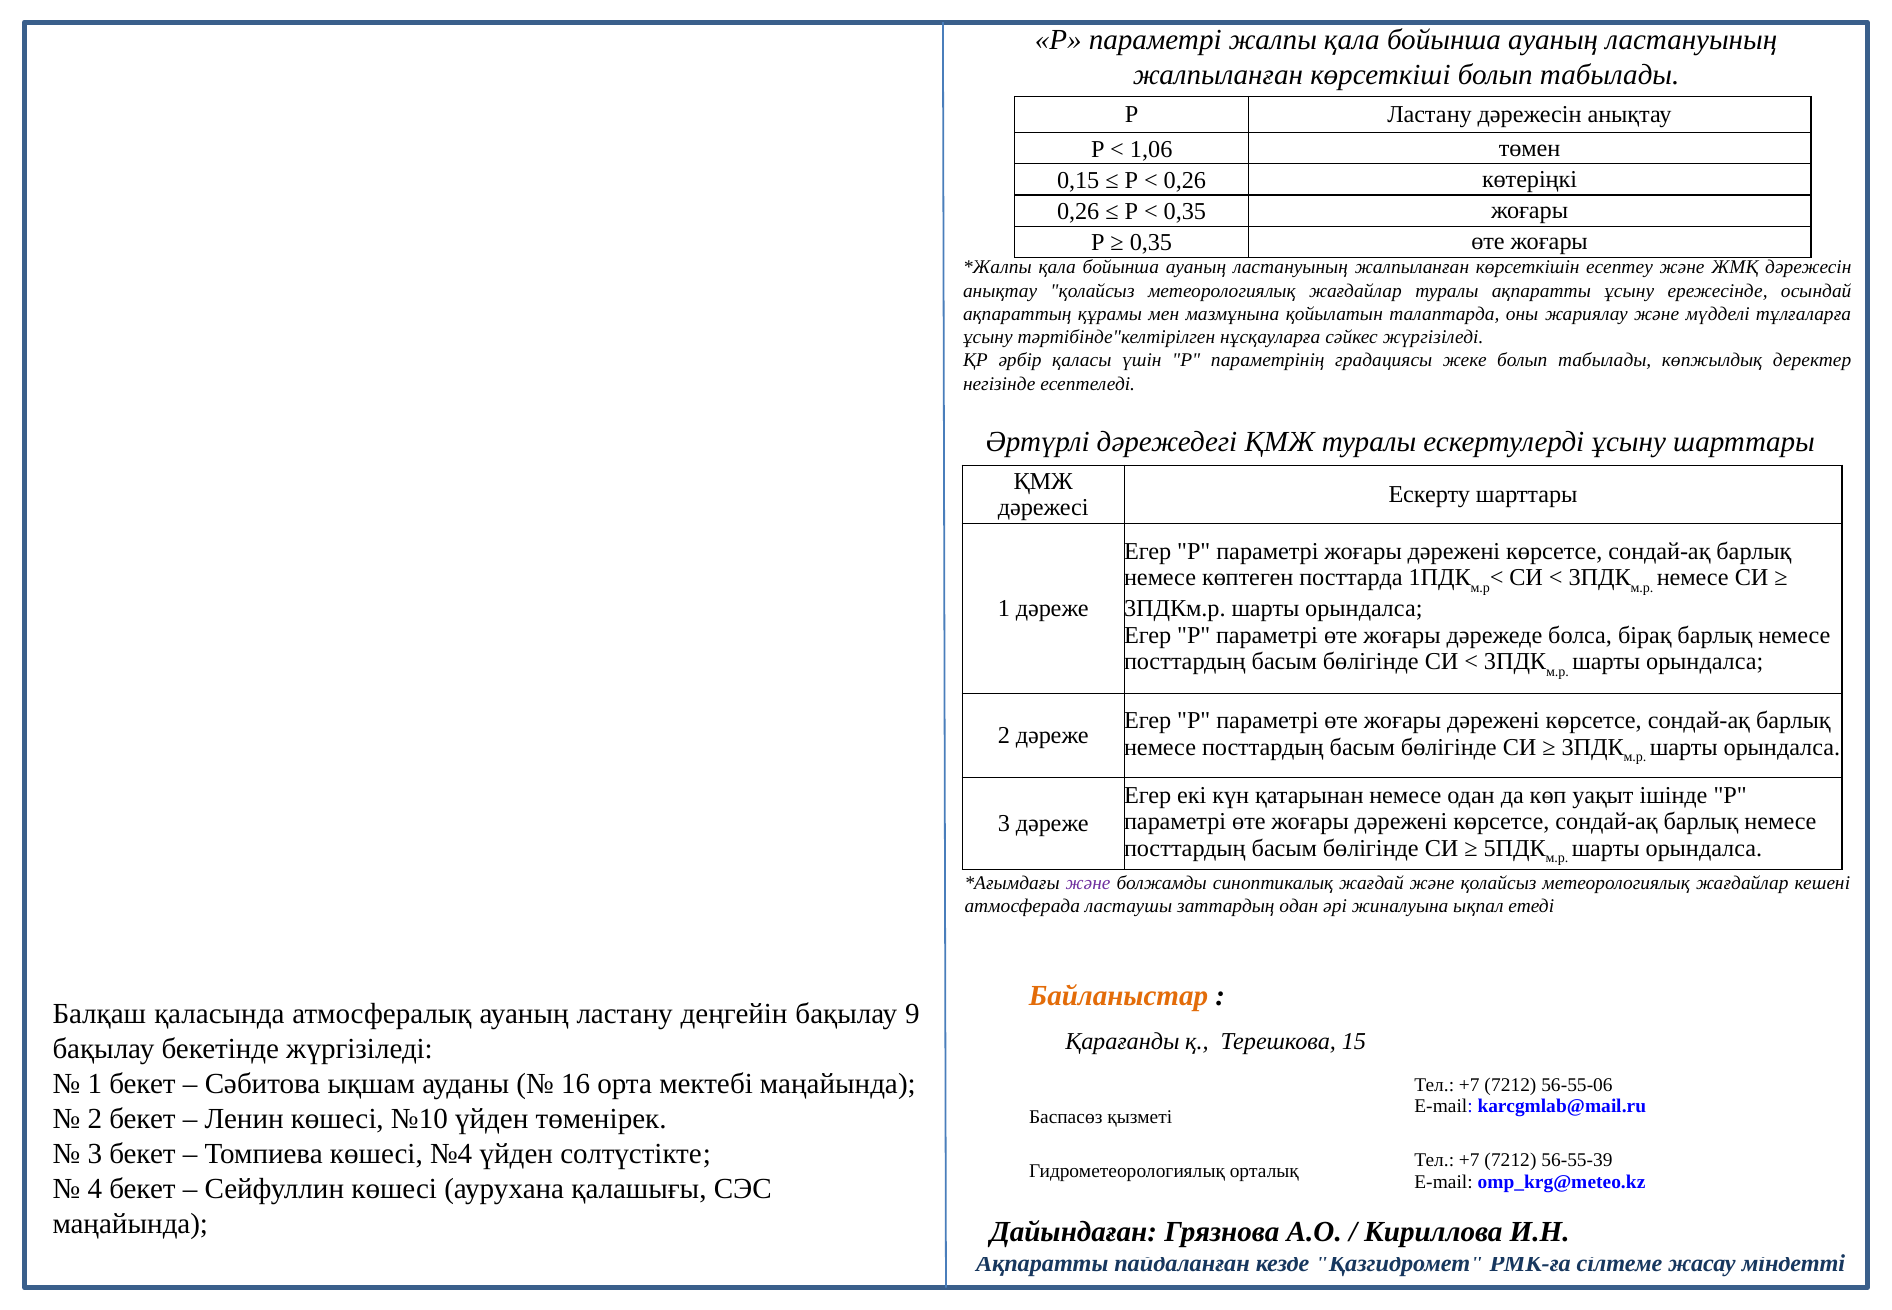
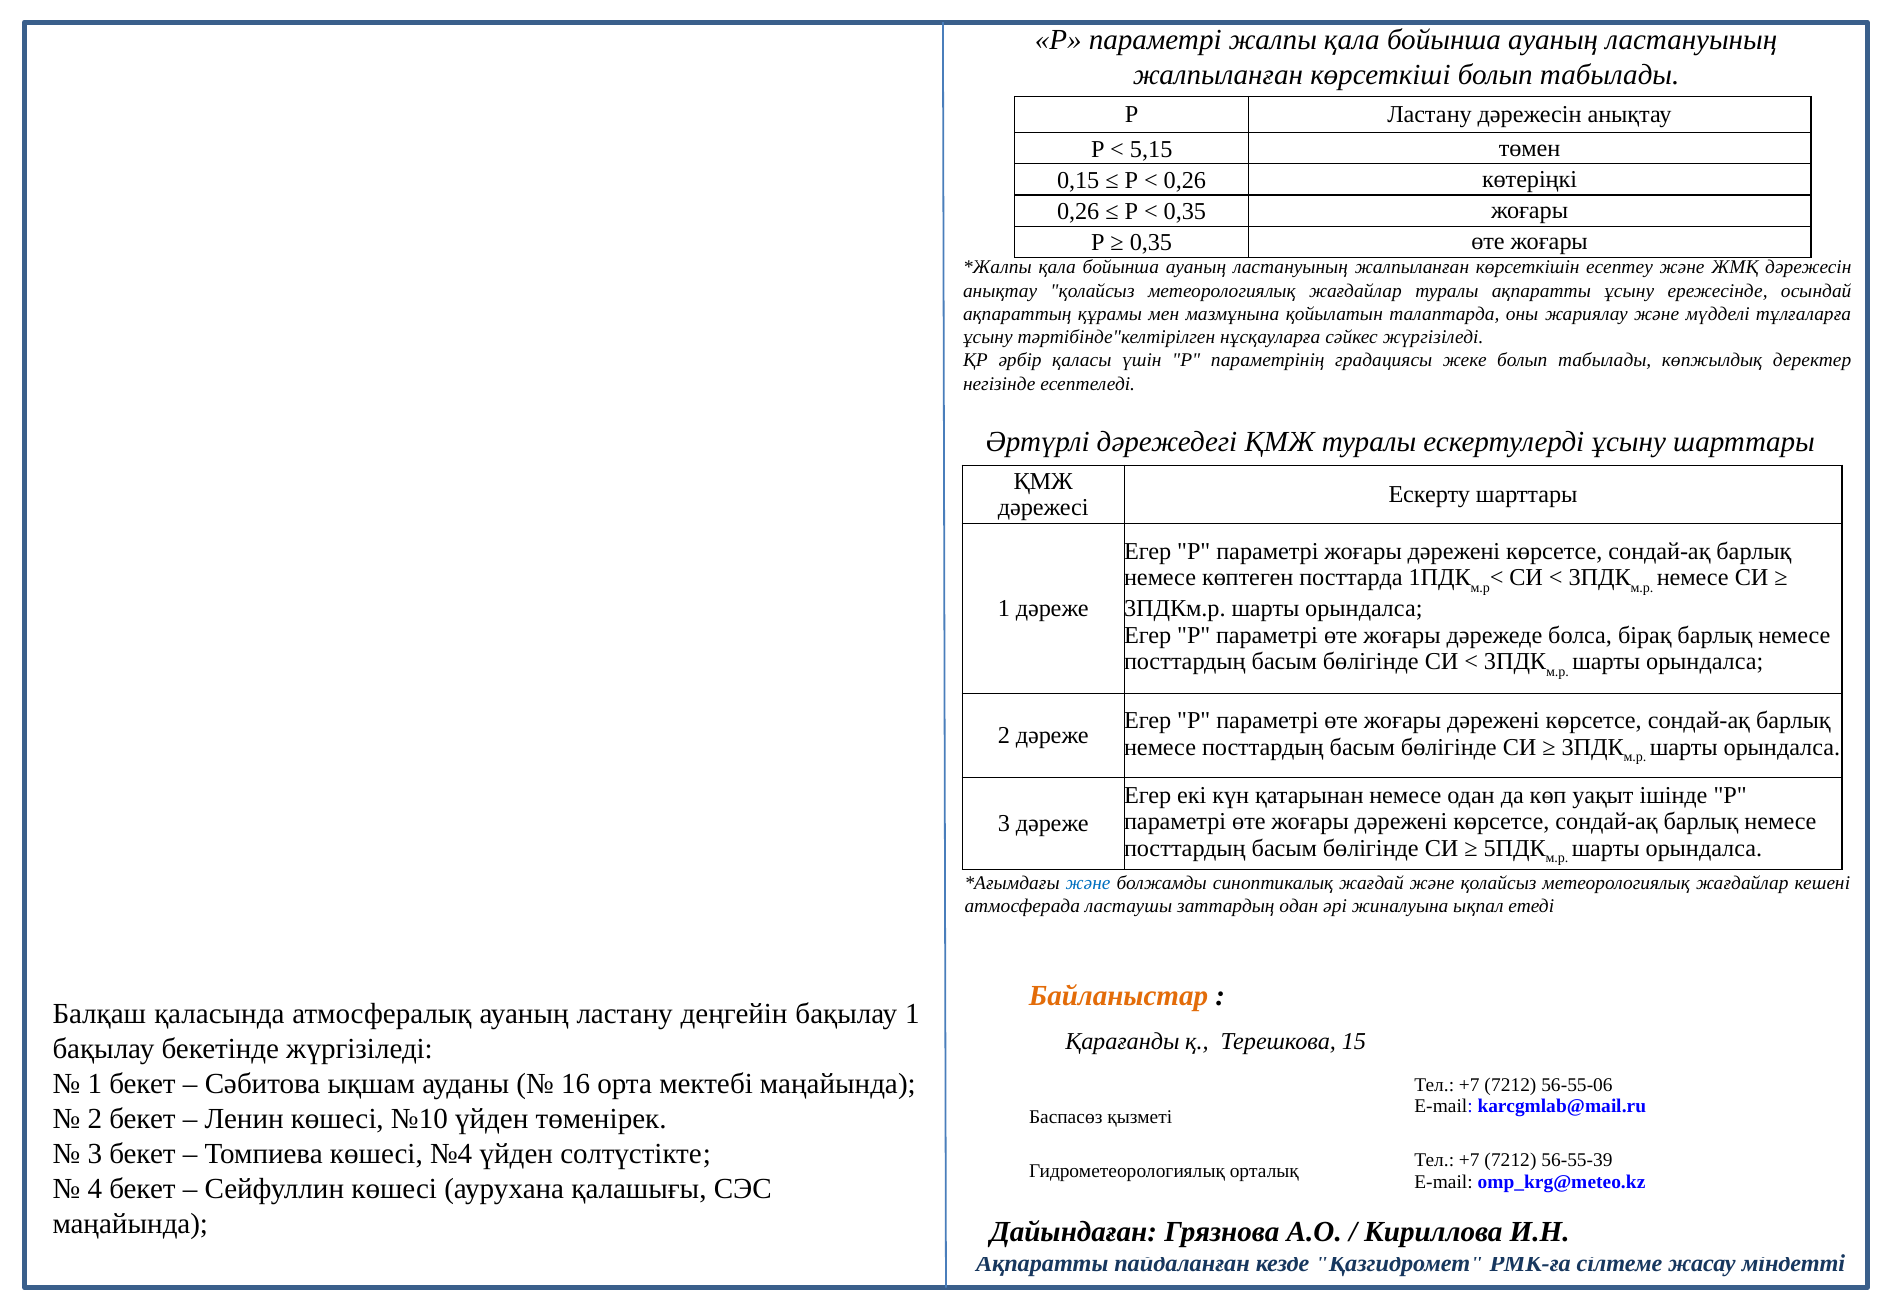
1,06: 1,06 -> 5,15 (1151, 149)
және colour: purple -> blue (1088, 883)
бақылау 9: 9 -> 1 (912, 1014)
